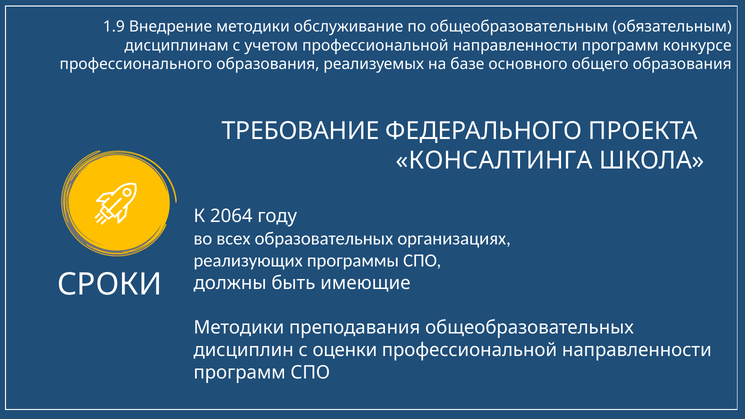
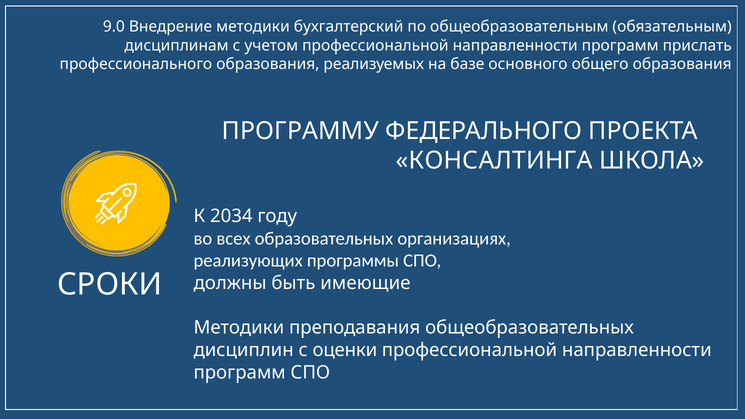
1.9: 1.9 -> 9.0 (114, 27)
обслуживание: обслуживание -> бухгалтерский (349, 27)
конкурсе: конкурсе -> прислать (697, 45)
ТРЕБОВАНИЕ: ТРЕБОВАНИЕ -> ПРОГРАММУ (300, 131)
2064: 2064 -> 2034 (231, 216)
